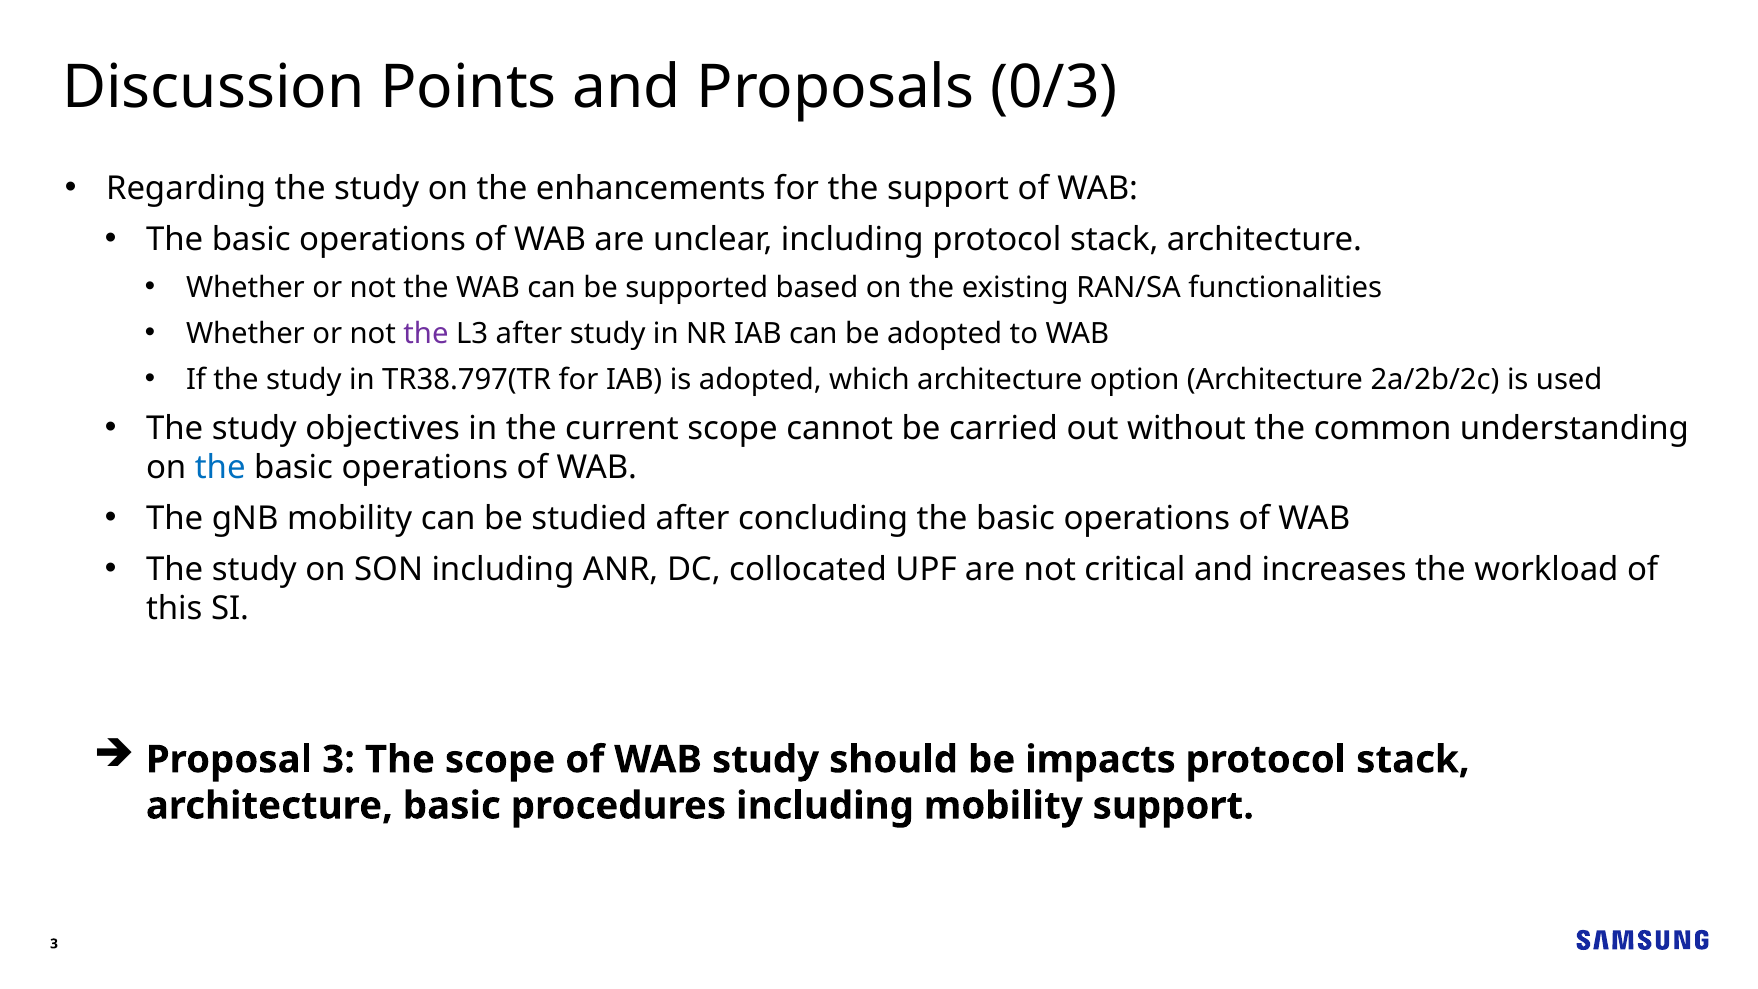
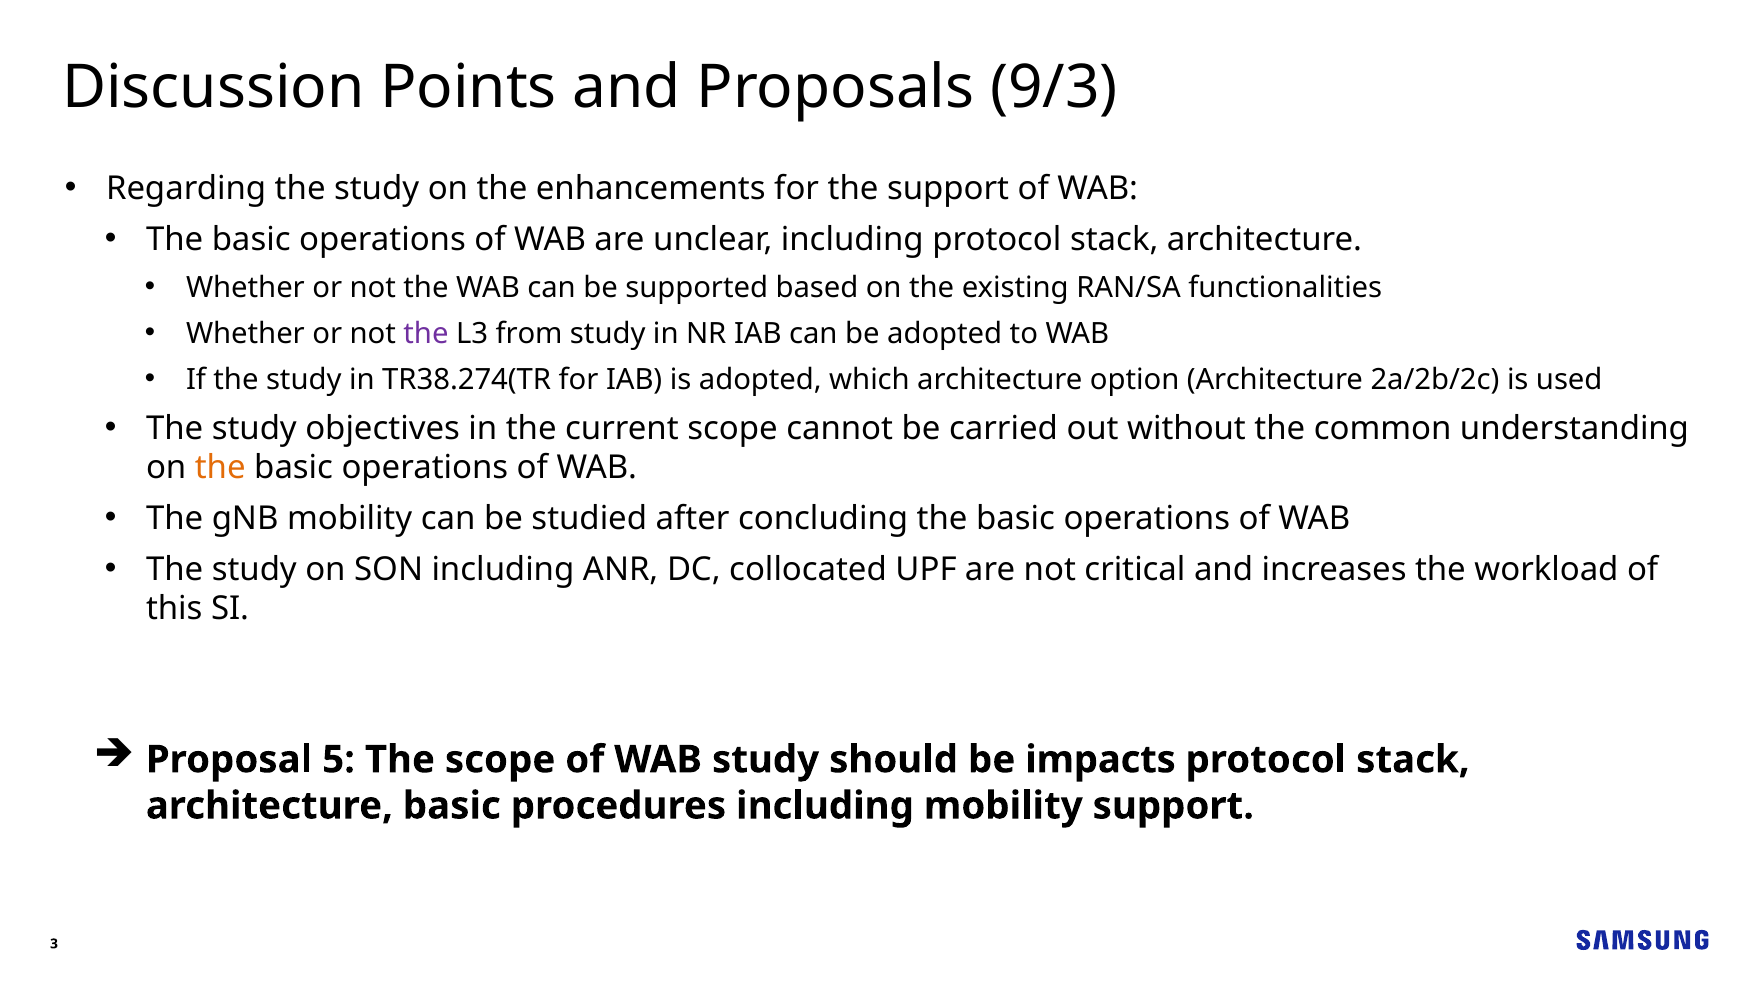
0/3: 0/3 -> 9/3 (1054, 87)
L3 after: after -> from (529, 334)
TR38.797(TR: TR38.797(TR -> TR38.274(TR (467, 380)
the colour: blue -> orange (220, 468)
Proposal 3: 3 -> 5 (339, 760)
